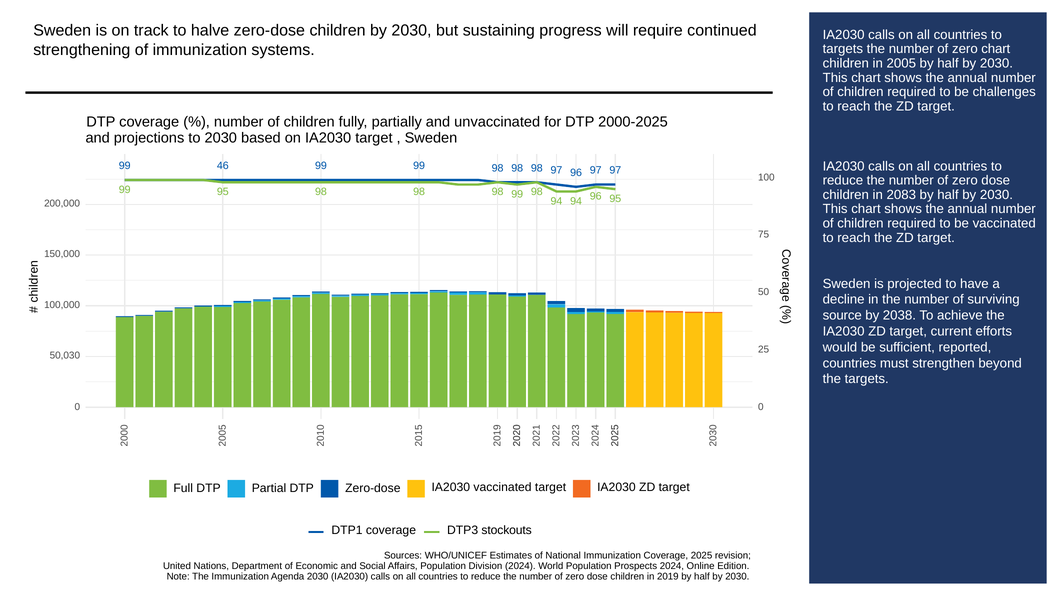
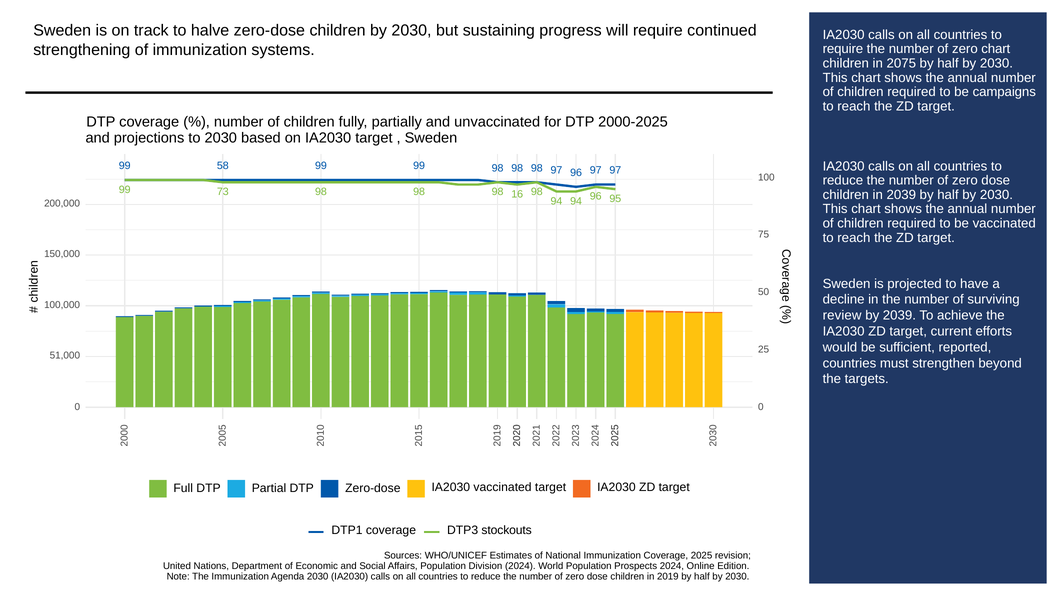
targets: targets -> require (843, 49)
2005: 2005 -> 2075 (901, 63)
challenges: challenges -> campaigns (1004, 92)
46: 46 -> 58 (223, 166)
99 95: 95 -> 73 (223, 192)
98 99: 99 -> 16 (517, 194)
in 2083: 2083 -> 2039 (901, 195)
source: source -> review (842, 316)
by 2038: 2038 -> 2039 (899, 316)
50,030: 50,030 -> 51,000 (65, 356)
